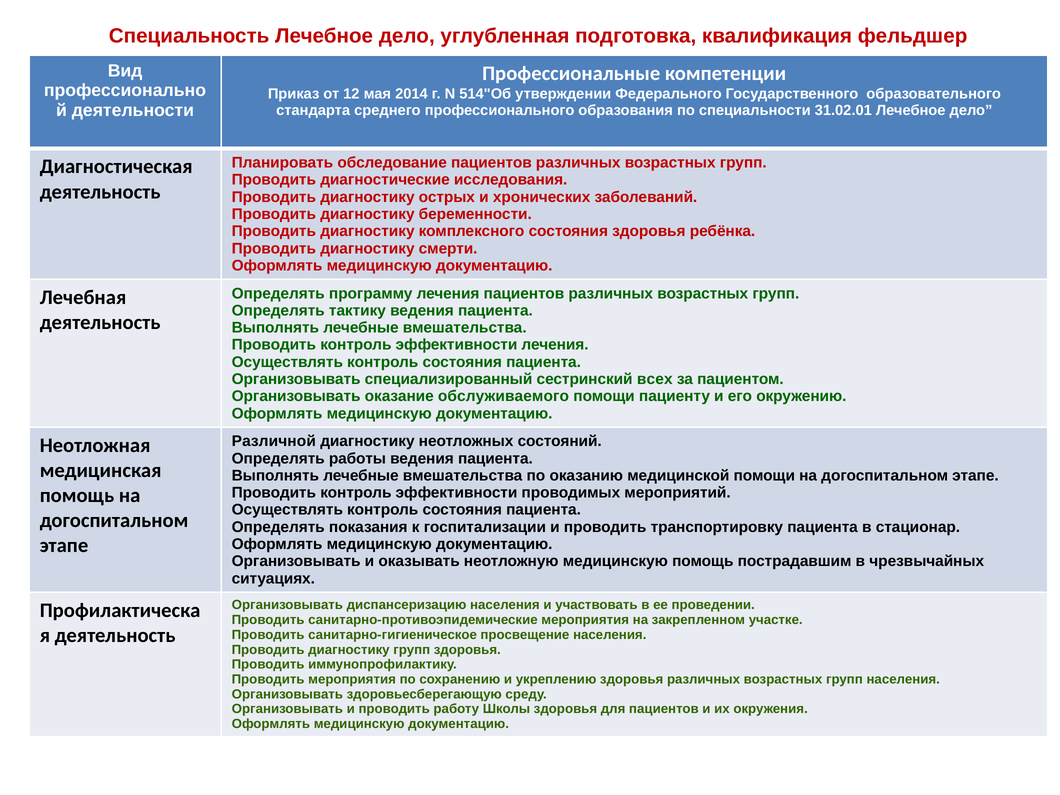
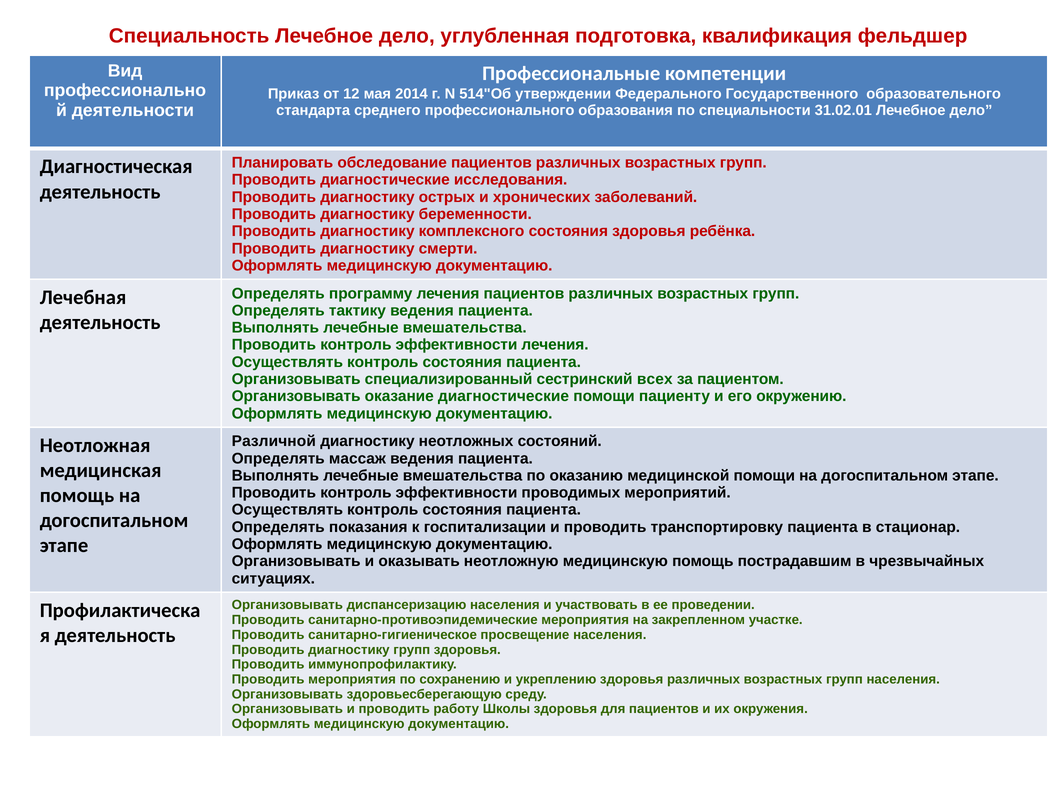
оказание обслуживаемого: обслуживаемого -> диагностические (503, 396)
работы: работы -> массаж (357, 458)
